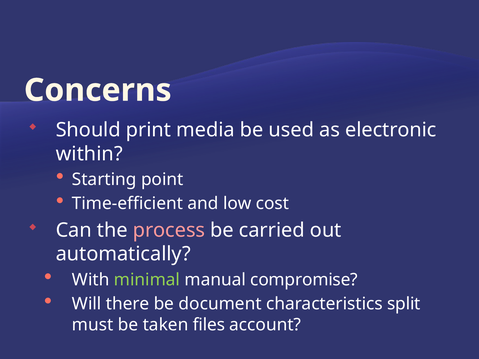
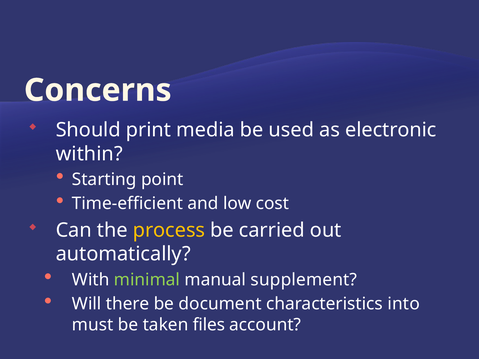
process colour: pink -> yellow (169, 230)
compromise: compromise -> supplement (304, 280)
split: split -> into (404, 304)
